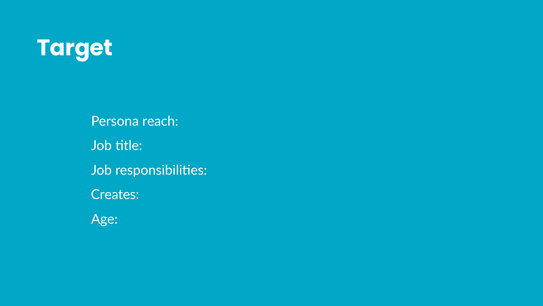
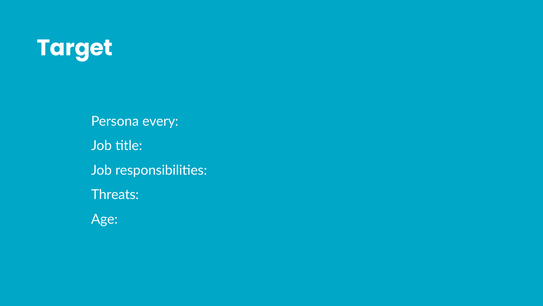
reach: reach -> every (160, 121)
Creates: Creates -> Threats (115, 194)
